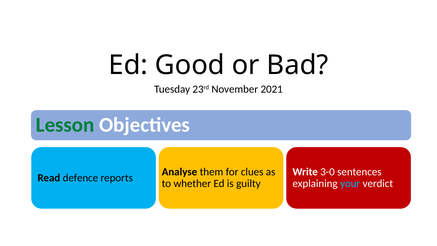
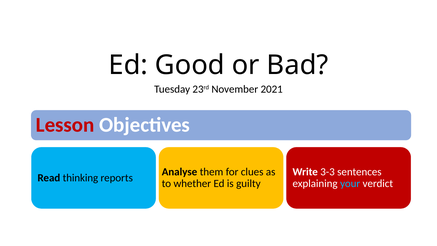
Lesson colour: green -> red (65, 125)
3-0: 3-0 -> 3-3 (328, 172)
defence: defence -> thinking (80, 178)
